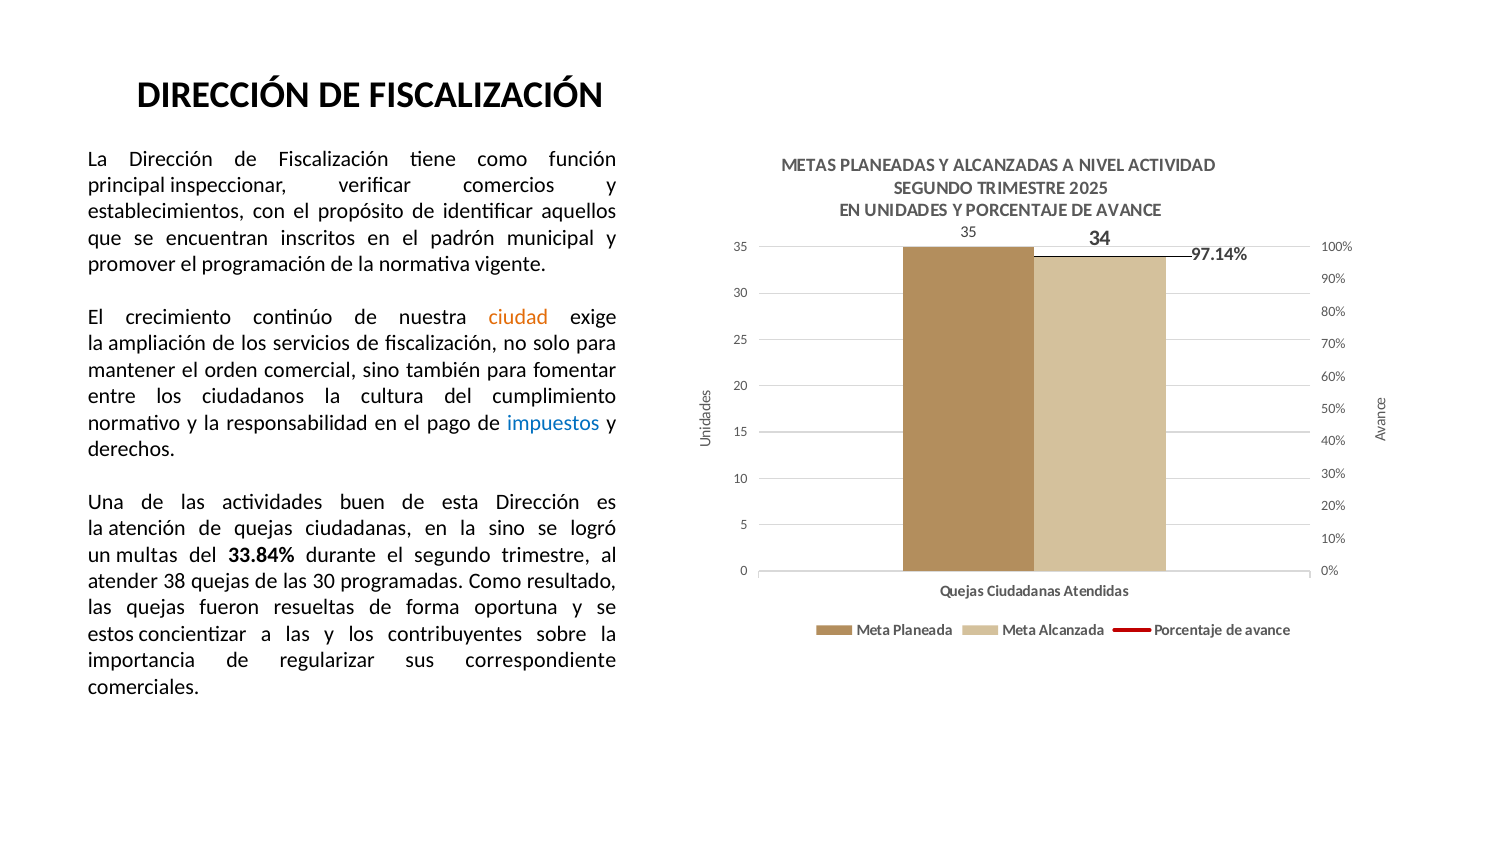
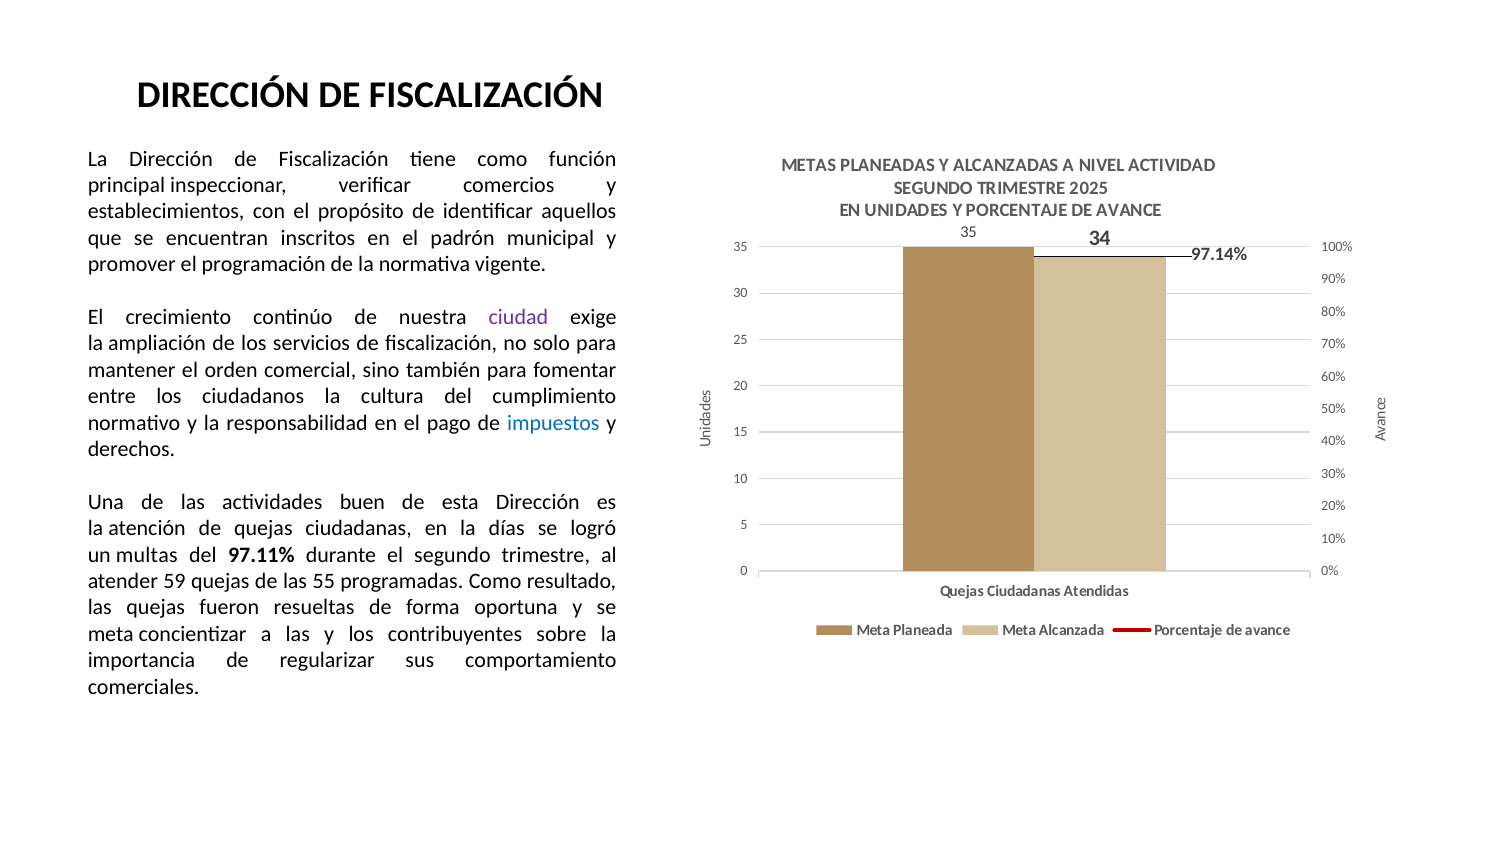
ciudad colour: orange -> purple (518, 317)
la sino: sino -> días (507, 529)
33.84%: 33.84% -> 97.11% (261, 555)
38: 38 -> 59 (174, 581)
las 30: 30 -> 55 (324, 581)
estos: estos -> meta (111, 634)
correspondiente: correspondiente -> comportamiento (541, 661)
